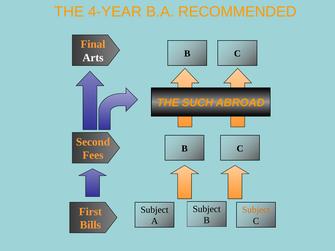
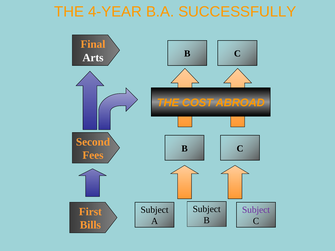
RECOMMENDED: RECOMMENDED -> SUCCESSFULLY (237, 12)
SUCH: SUCH -> COST (198, 103)
Subject colour: orange -> purple (256, 210)
